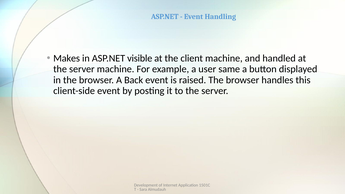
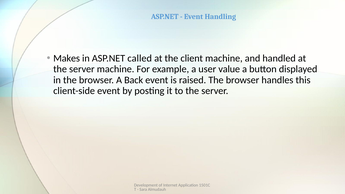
visible: visible -> called (140, 58)
same: same -> value (229, 69)
